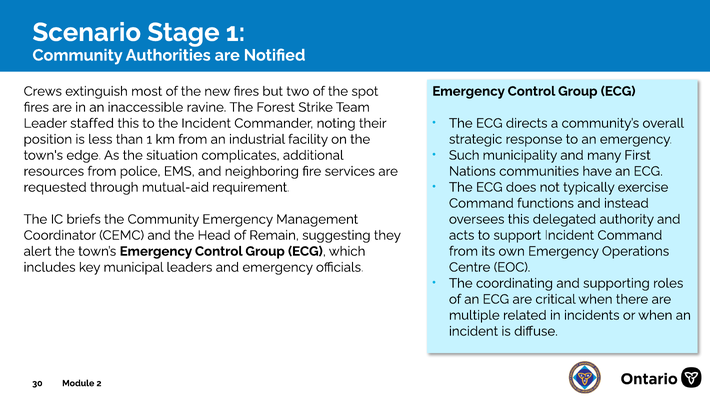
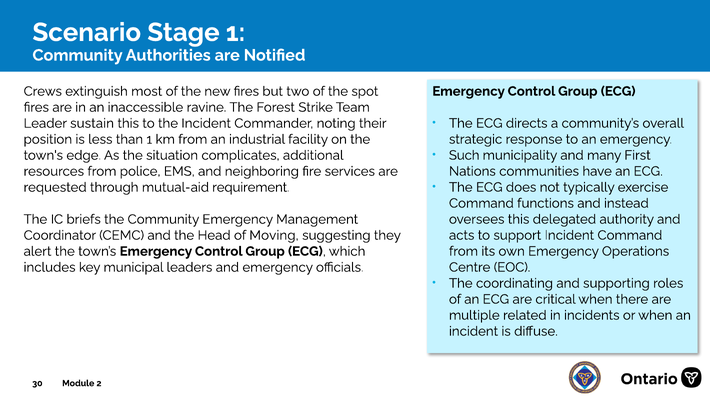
staffed: staffed -> sustain (92, 123)
Remain: Remain -> Moving (274, 235)
